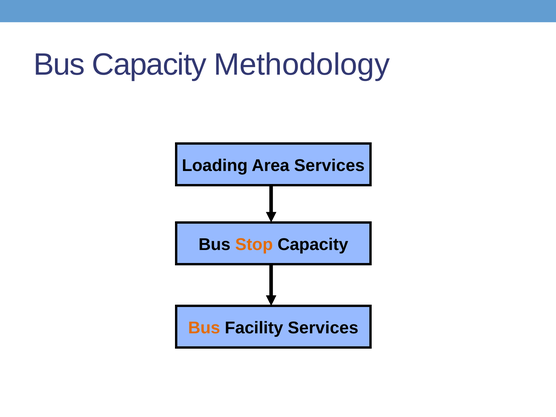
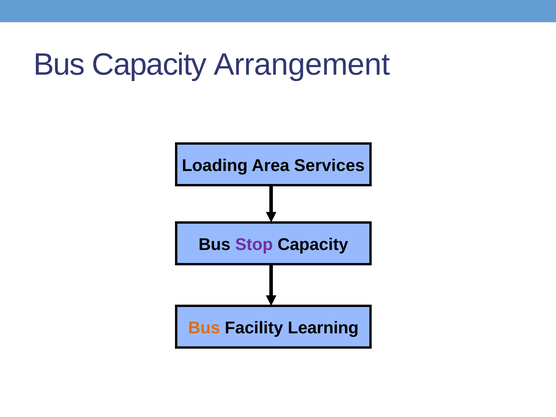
Methodology: Methodology -> Arrangement (302, 65)
Stop colour: orange -> purple (254, 244)
Facility Services: Services -> Learning (323, 328)
